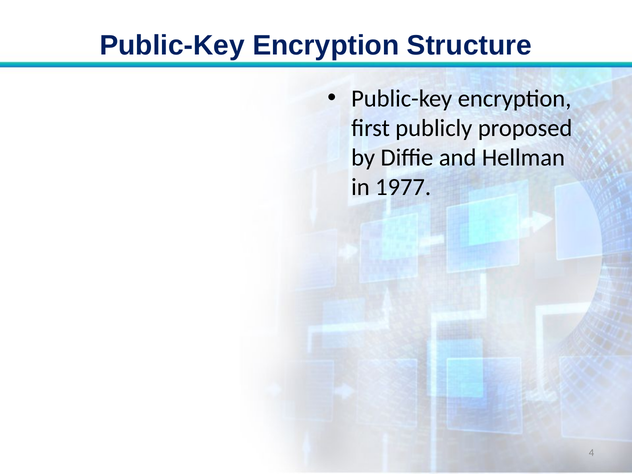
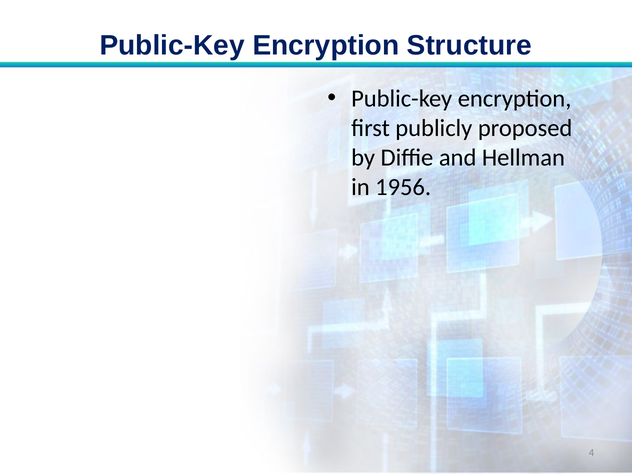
1977: 1977 -> 1956 (403, 187)
